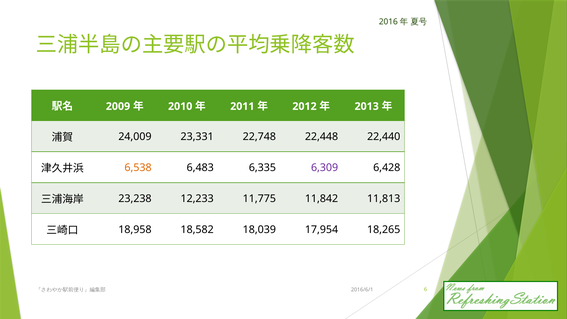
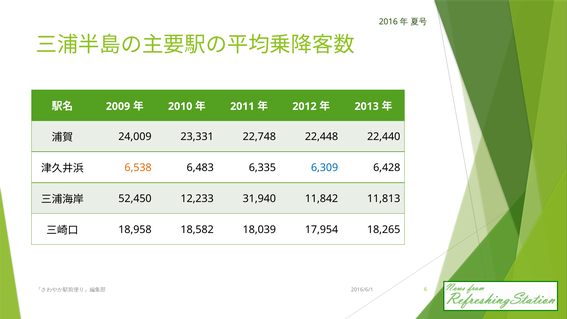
6,309 colour: purple -> blue (325, 168)
23,238: 23,238 -> 52,450 (135, 199)
11,775: 11,775 -> 31,940 (259, 199)
